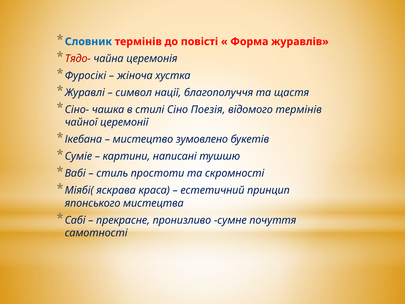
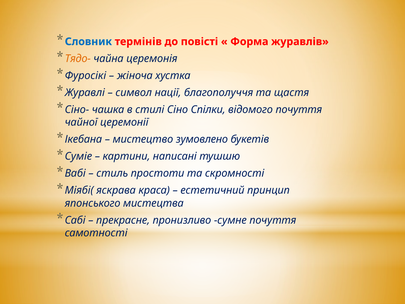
Тядо- colour: red -> orange (78, 59)
Поезія: Поезія -> Спілки (208, 110)
відомого термінів: термінів -> почуття (299, 110)
